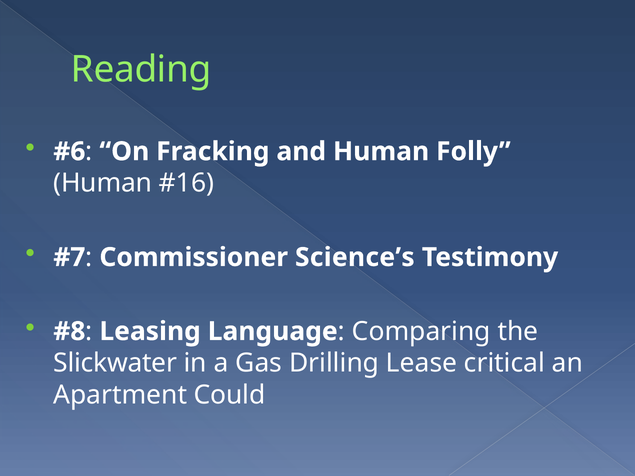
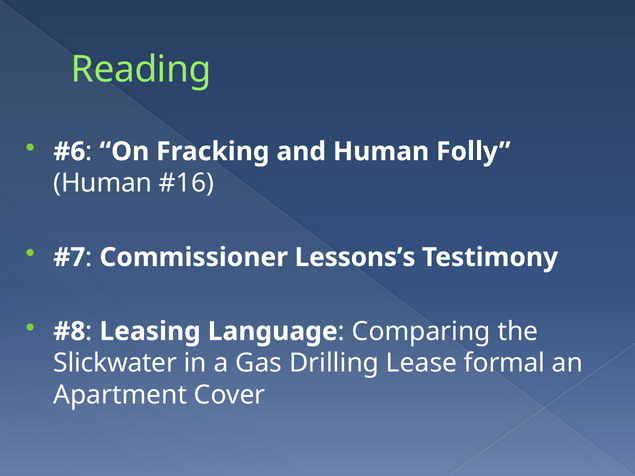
Science’s: Science’s -> Lessons’s (355, 257)
critical: critical -> formal (505, 363)
Could: Could -> Cover (230, 395)
